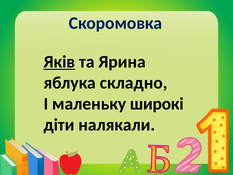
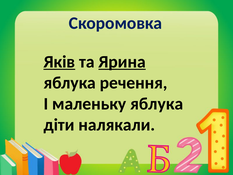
Ярина underline: none -> present (122, 62)
складно: складно -> речення (134, 83)
маленьку широкі: широкі -> яблука (157, 104)
